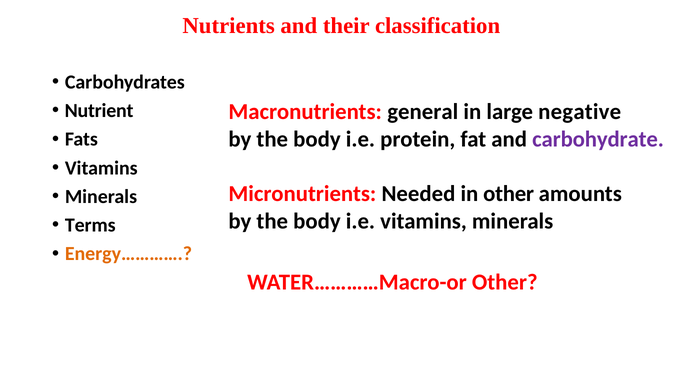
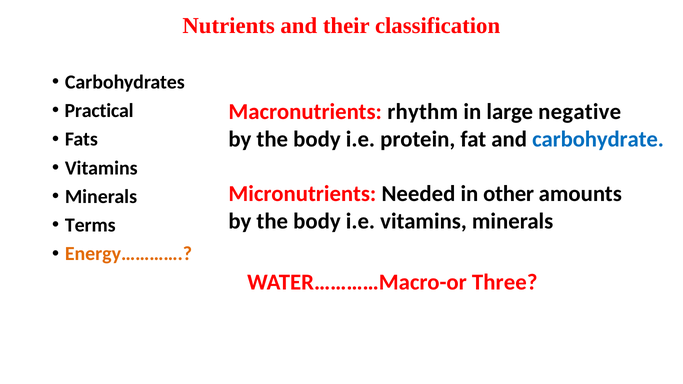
Nutrient: Nutrient -> Practical (99, 111)
general: general -> rhythm (423, 112)
carbohydrate colour: purple -> blue (598, 139)
WATER…………Macro-or Other: Other -> Three (505, 283)
